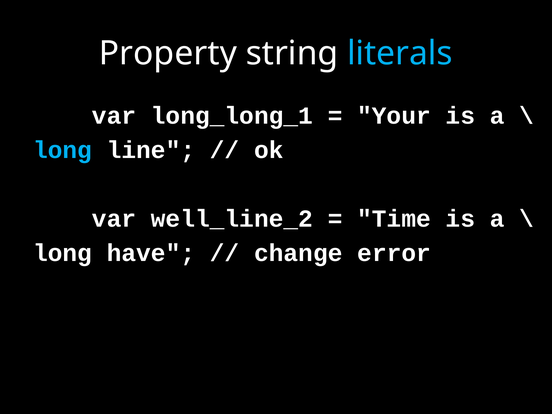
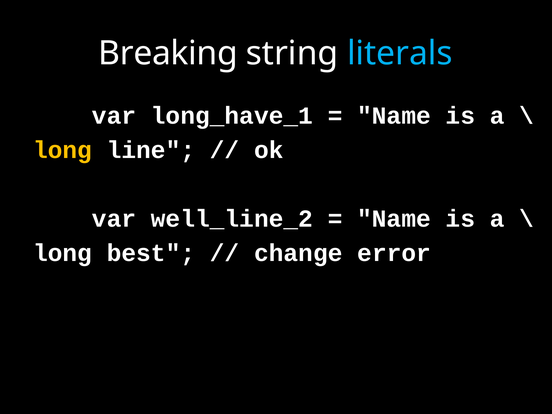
Property: Property -> Breaking (168, 53)
long_long_1: long_long_1 -> long_have_1 (232, 116)
Your: Your -> Name (394, 116)
long colour: light blue -> yellow (63, 150)
Time: Time -> Name (394, 219)
have: have -> best (151, 253)
